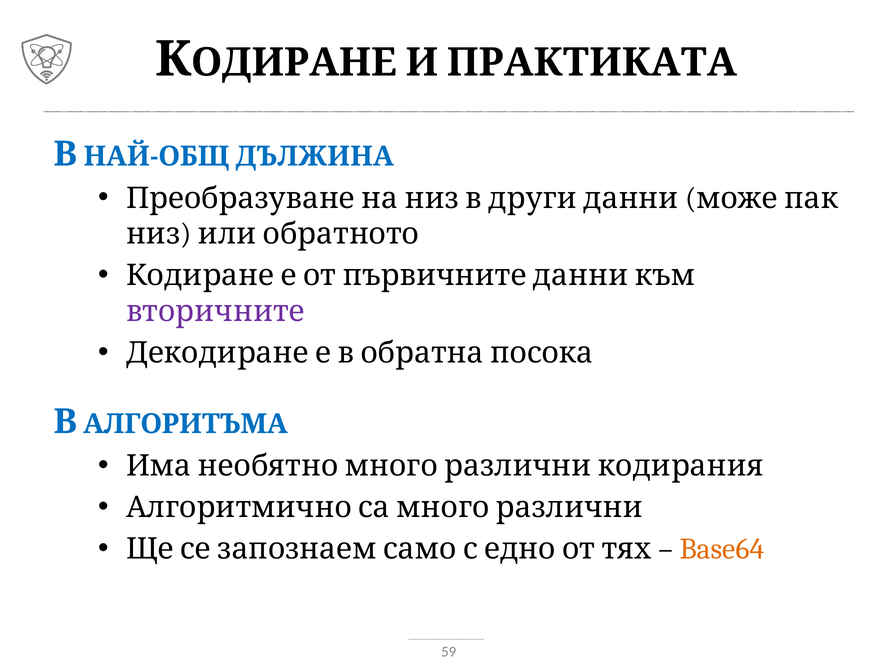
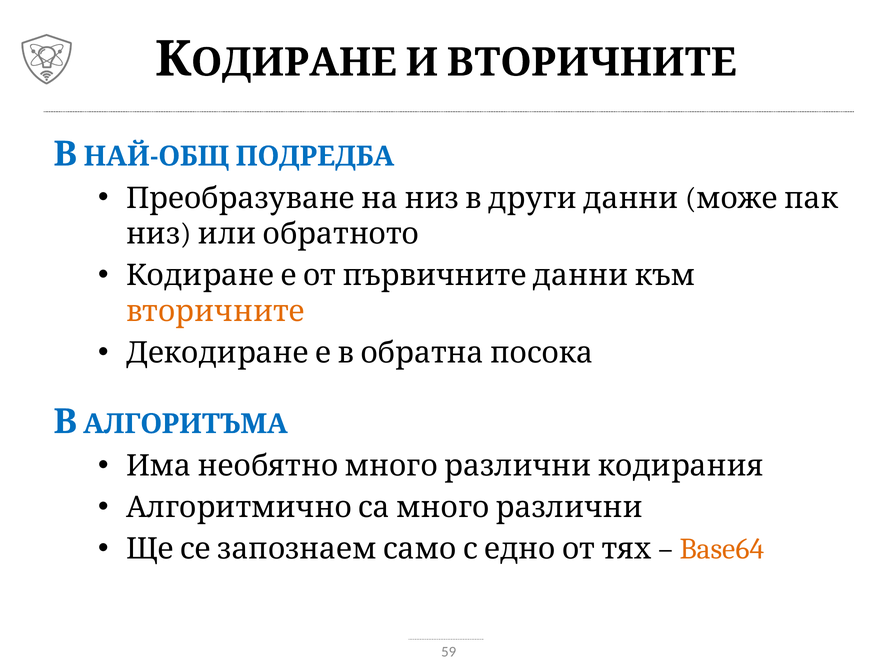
И ПРАКТИКАТА: ПРАКТИКАТА -> ВТОРИЧНИТЕ (592, 62)
ДЪЛЖИНА: ДЪЛЖИНА -> ПОДРЕДБА (315, 156)
вторичните colour: purple -> orange (215, 311)
